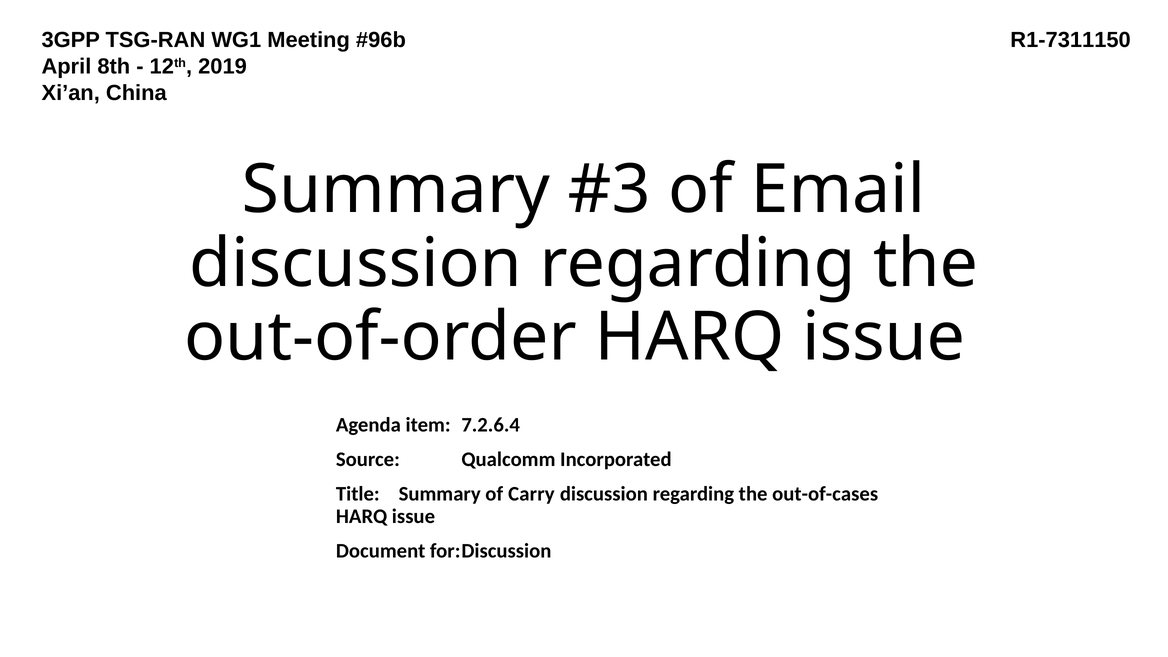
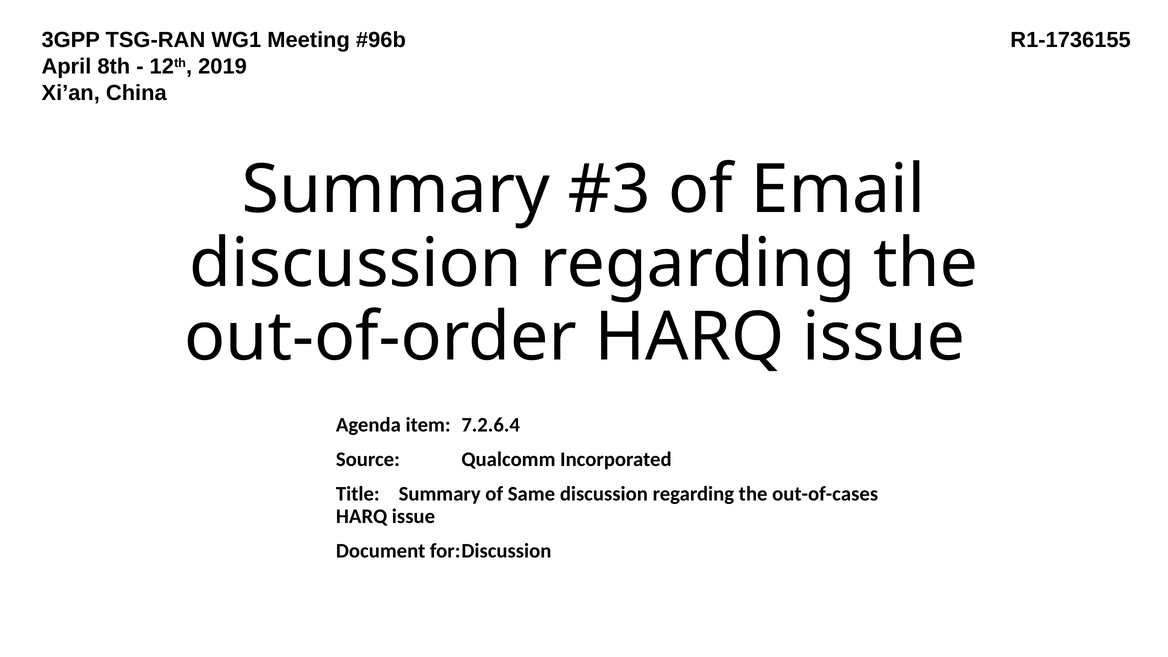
R1-7311150: R1-7311150 -> R1-1736155 (1071, 40)
Carry: Carry -> Same (531, 494)
